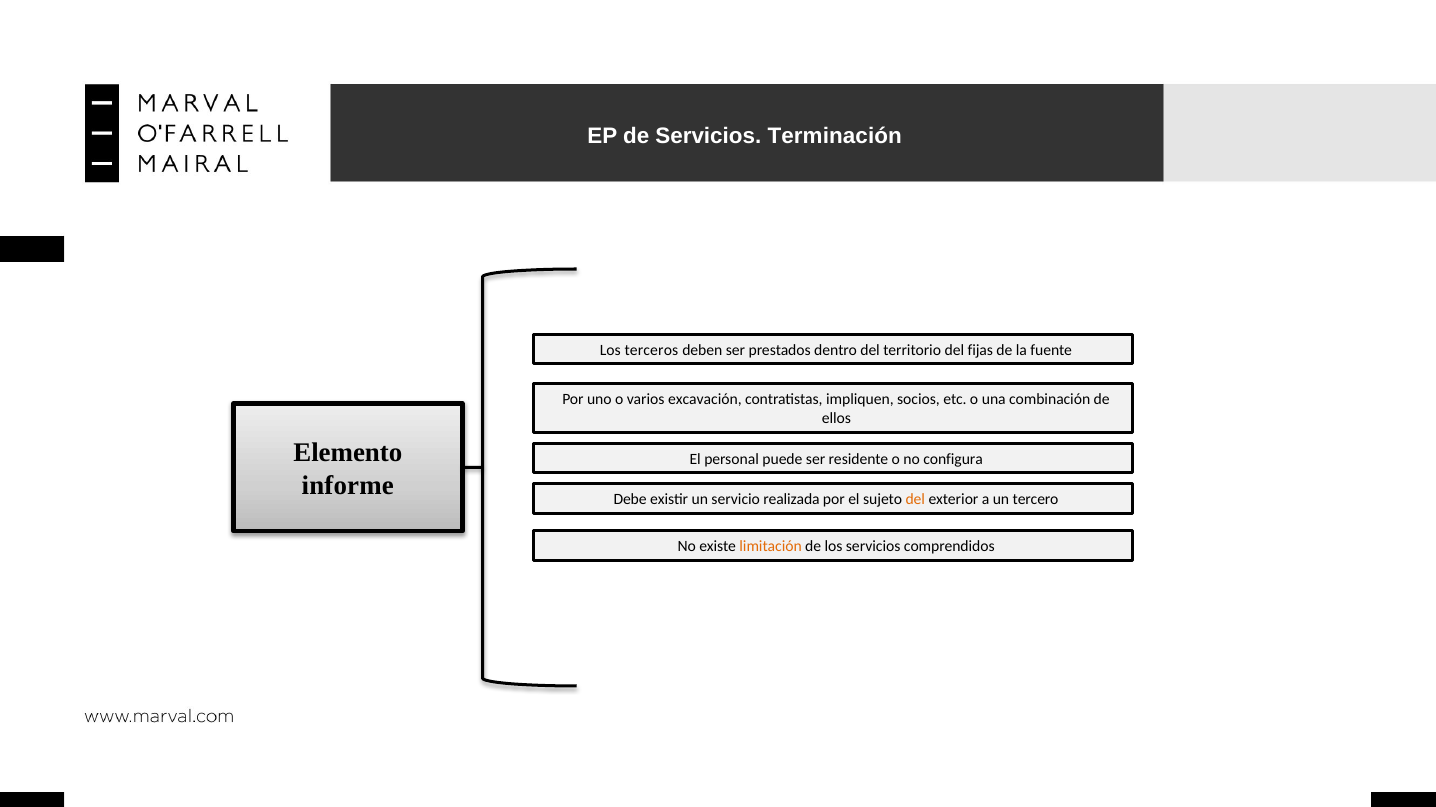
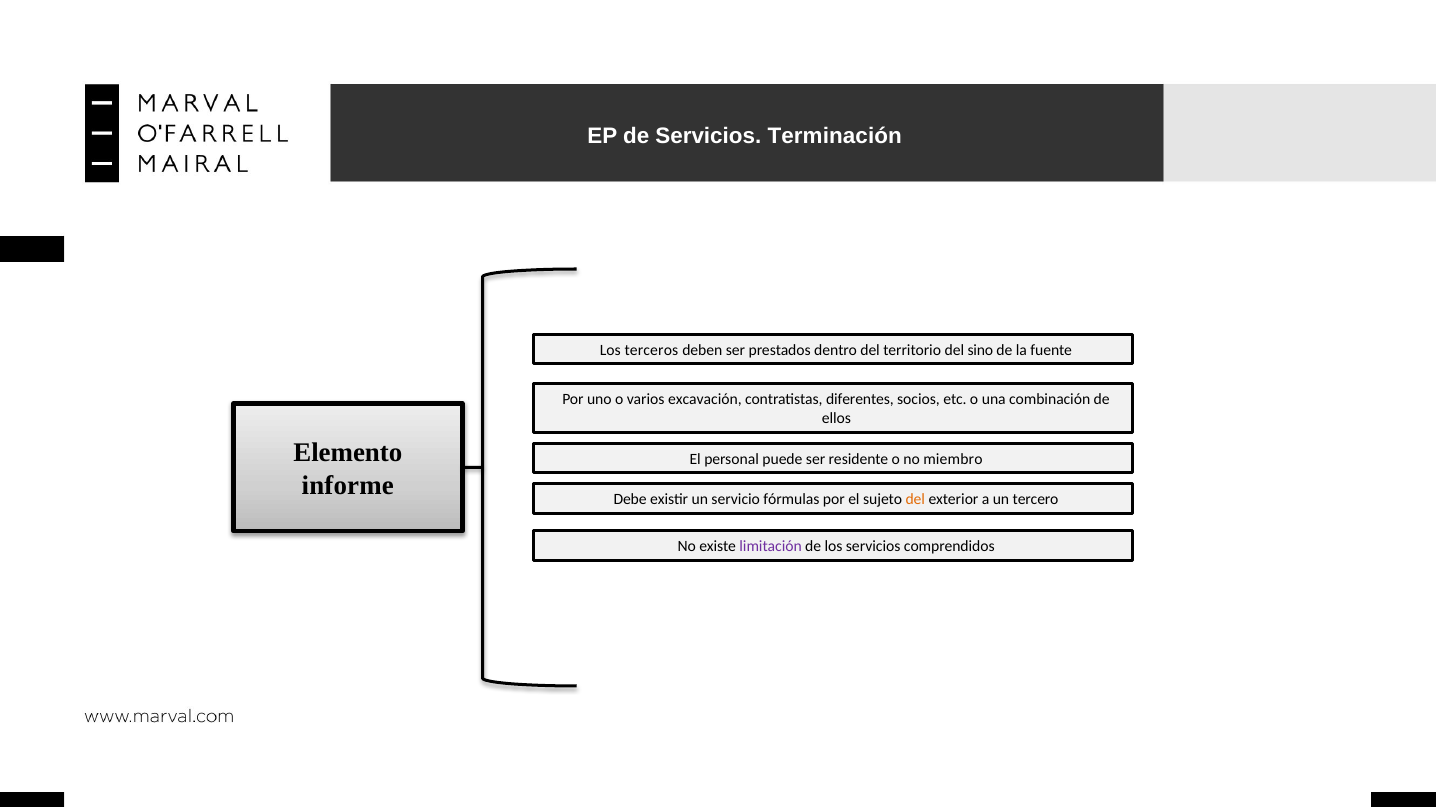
fijas: fijas -> sino (980, 350)
impliquen: impliquen -> diferentes (860, 400)
configura: configura -> miembro (953, 459)
realizada: realizada -> fórmulas (791, 500)
limitación colour: orange -> purple (771, 547)
